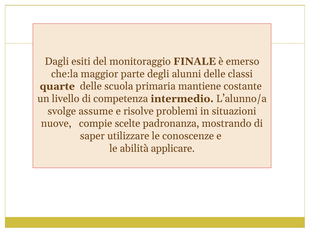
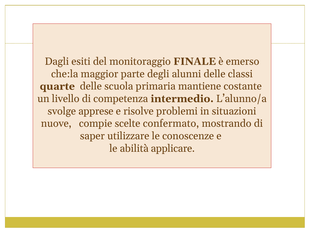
assume: assume -> apprese (96, 111)
padronanza: padronanza -> confermato (171, 123)
